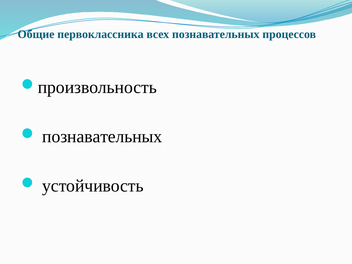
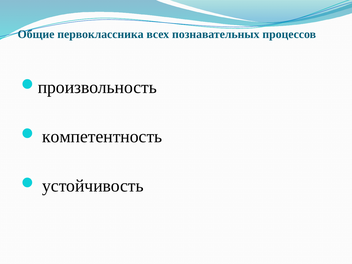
познавательных: познавательных -> компетентность (102, 137)
